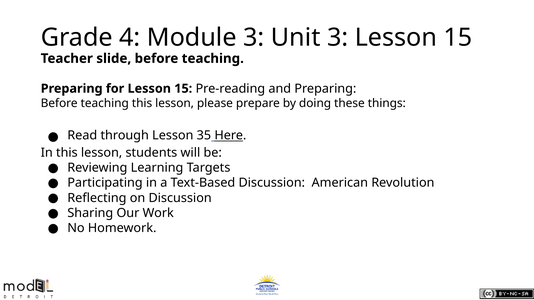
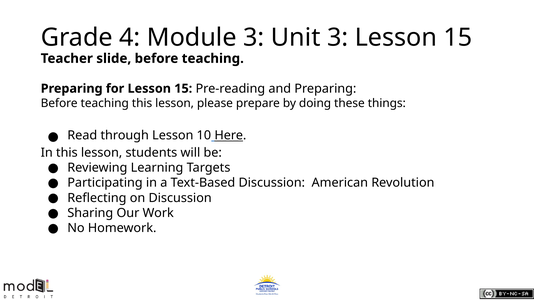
35: 35 -> 10 (204, 136)
